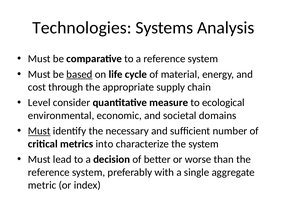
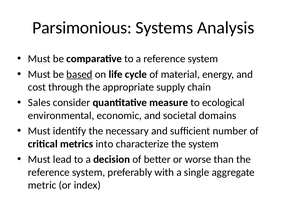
Technologies: Technologies -> Parsimonious (82, 28)
Level: Level -> Sales (39, 103)
Must underline: present -> none (39, 131)
